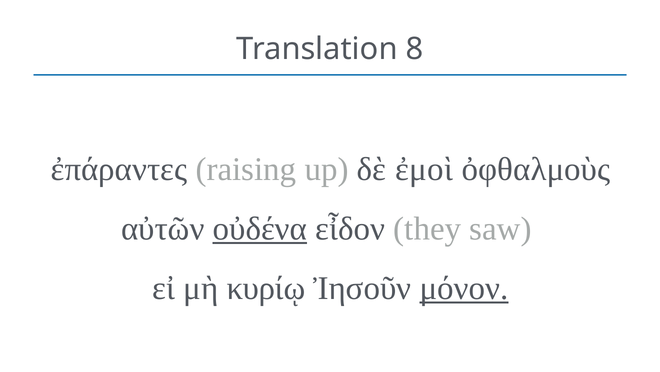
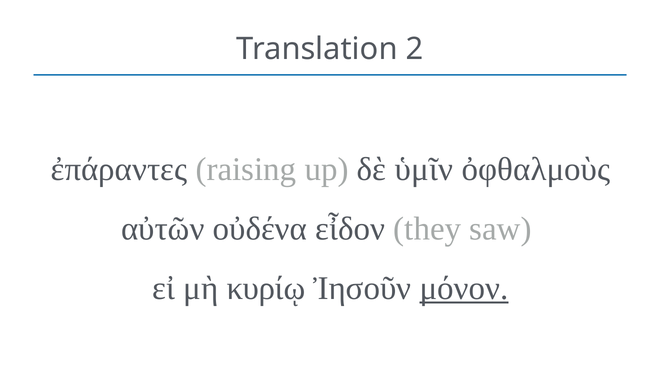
8: 8 -> 2 (415, 49)
ἐμοὶ: ἐμοὶ -> ὑμῖν (424, 169)
οὐδένα underline: present -> none (260, 228)
